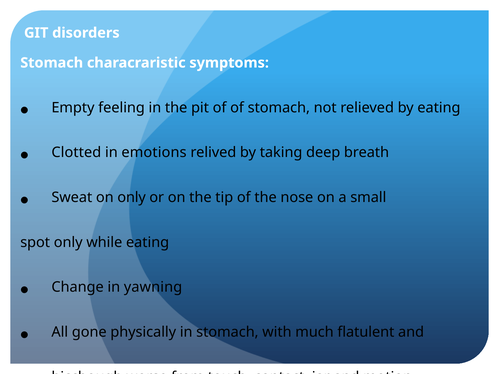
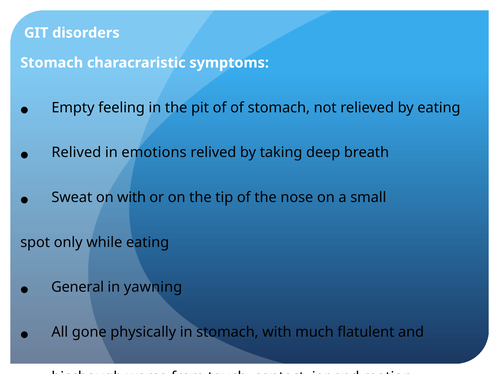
Clotted: Clotted -> Relived (76, 153)
on only: only -> with (132, 198)
Change: Change -> General (78, 287)
